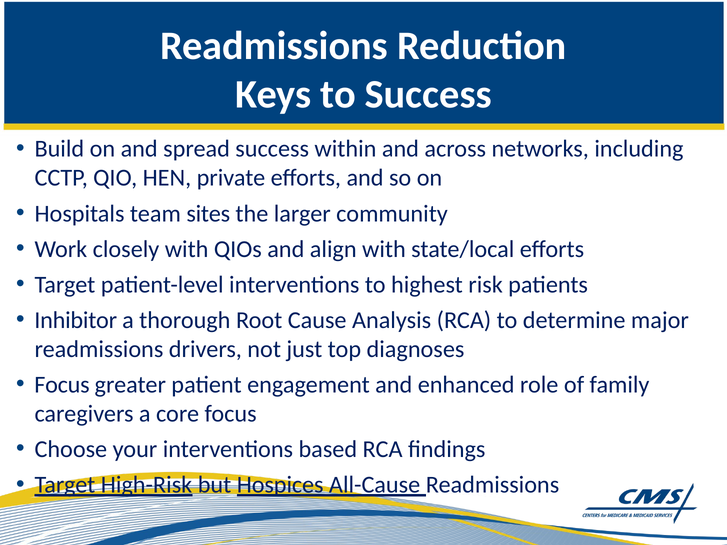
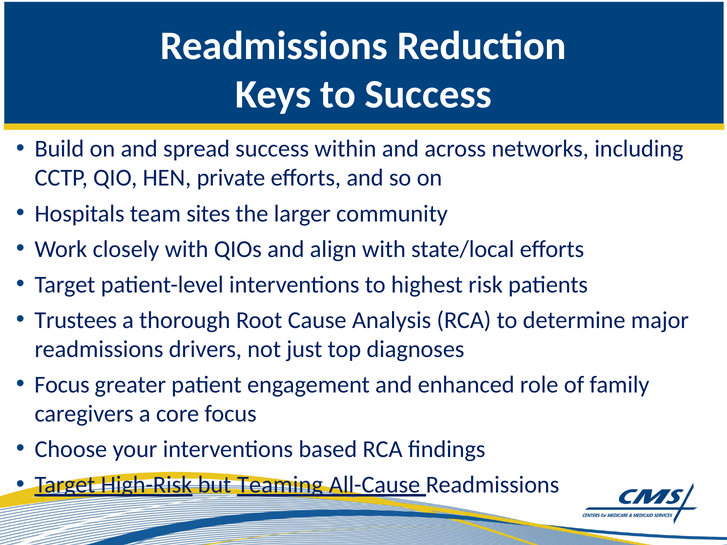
Inhibitor: Inhibitor -> Trustees (76, 320)
Hospices: Hospices -> Teaming (280, 485)
